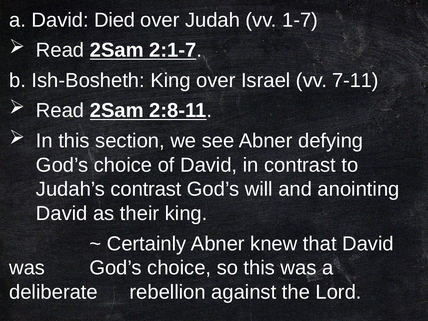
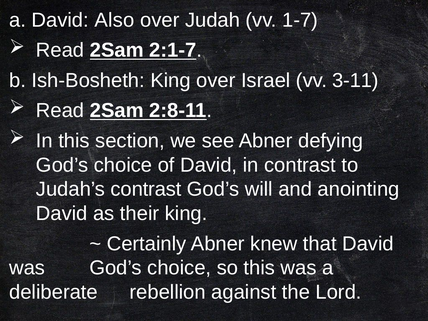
Died: Died -> Also (114, 20)
7-11: 7-11 -> 3-11 (355, 80)
